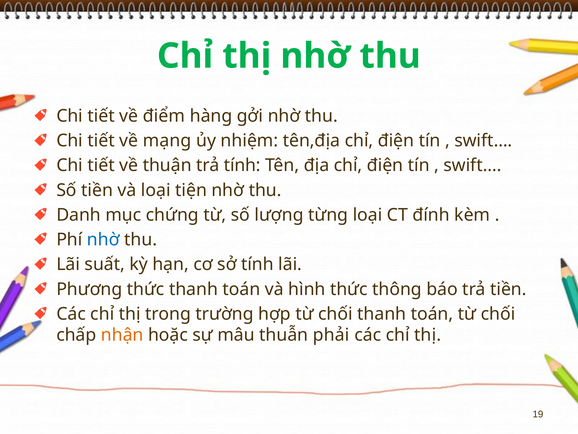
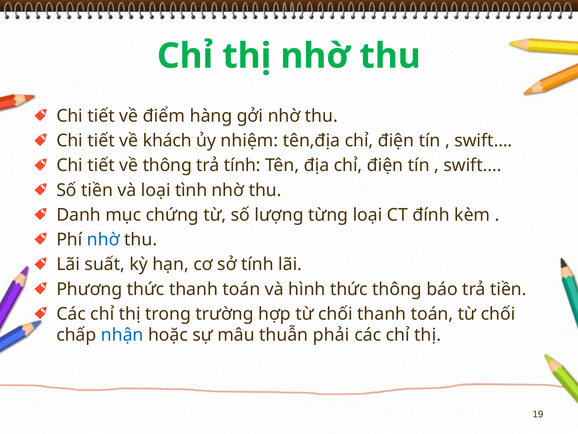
mạng: mạng -> khách (167, 141)
về thuận: thuận -> thông (167, 165)
tiện: tiện -> tình (191, 190)
nhận colour: orange -> blue (122, 335)
